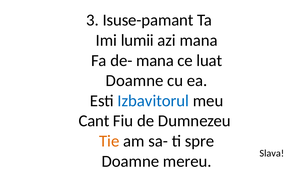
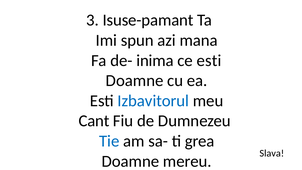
lumii: lumii -> spun (137, 40)
de- mana: mana -> inima (155, 60)
ce luat: luat -> esti (209, 60)
Tie colour: orange -> blue (109, 141)
spre: spre -> grea (200, 141)
